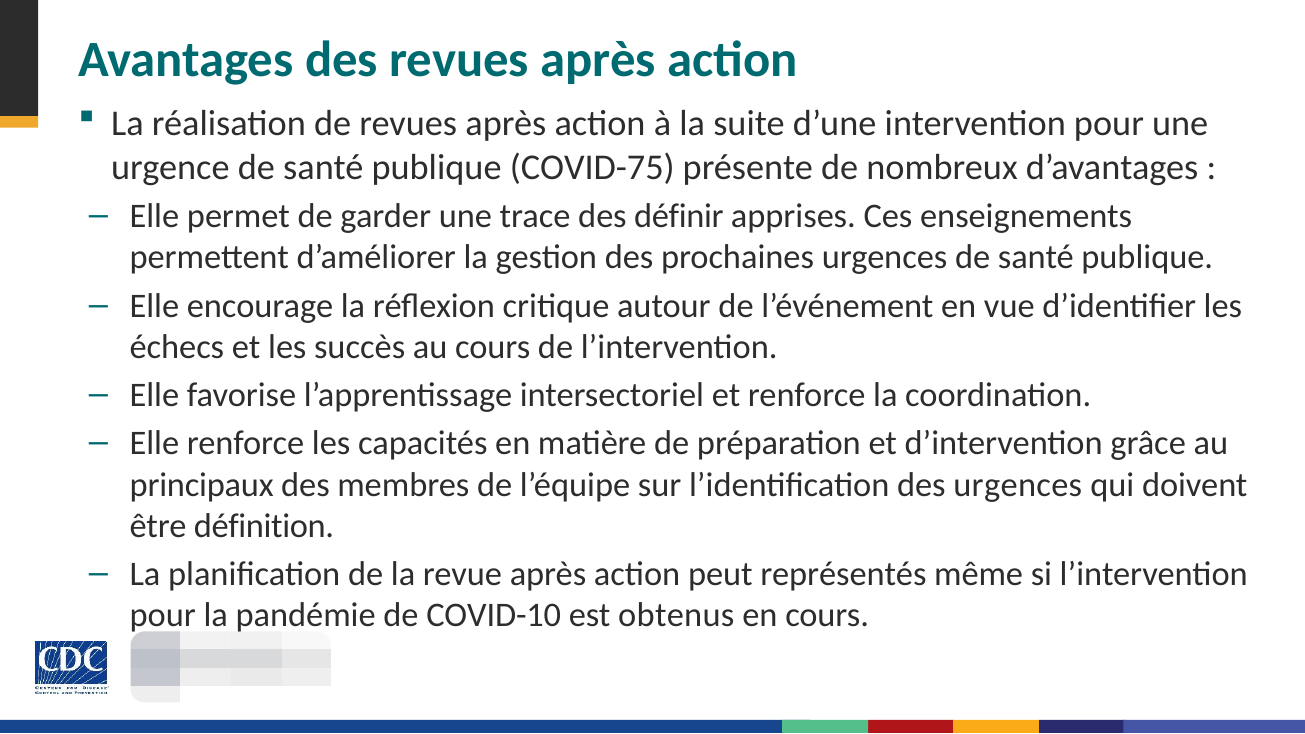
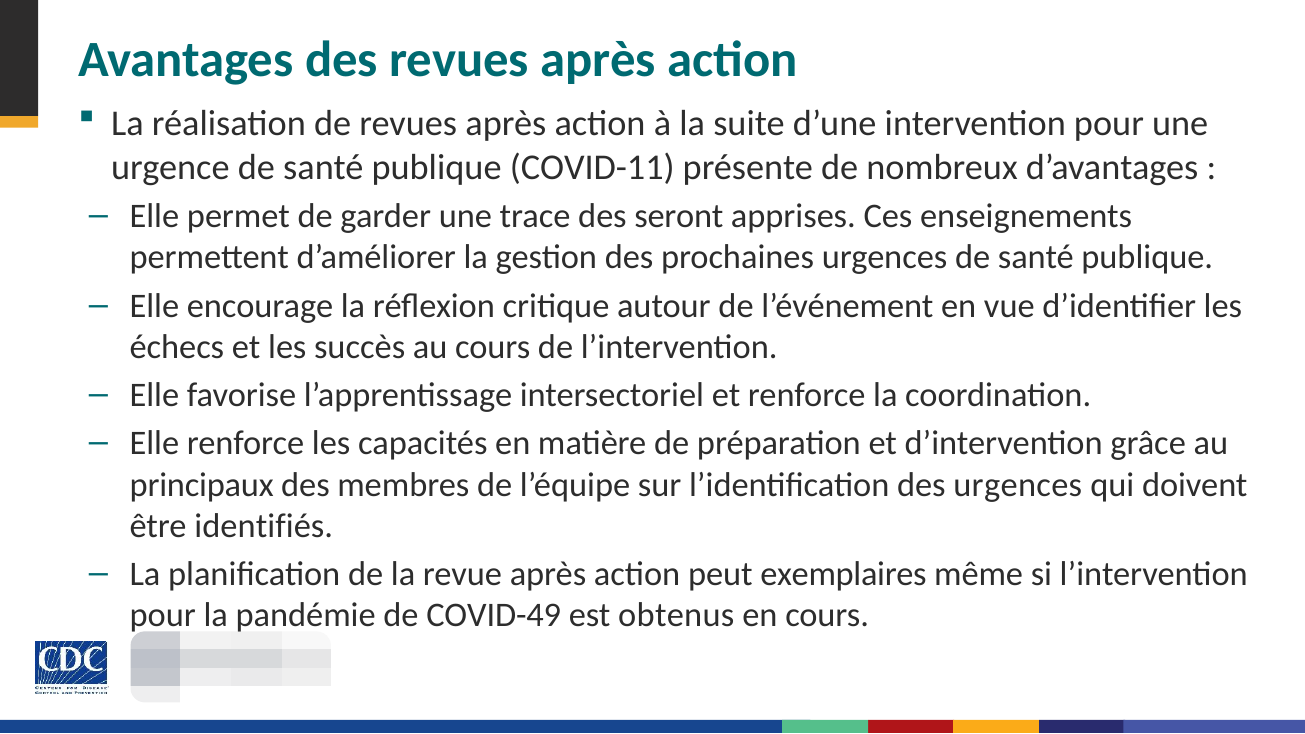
COVID-75: COVID-75 -> COVID-11 (592, 167)
définir: définir -> seront (679, 216)
définition: définition -> identifiés (264, 526)
représentés: représentés -> exemplaires (844, 574)
COVID-10: COVID-10 -> COVID-49 (494, 616)
